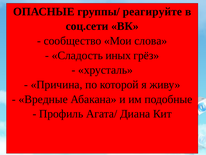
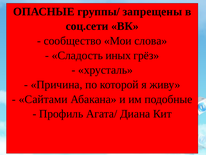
реагируйте: реагируйте -> запрещены (152, 12)
Вредные: Вредные -> Сайтами (43, 99)
